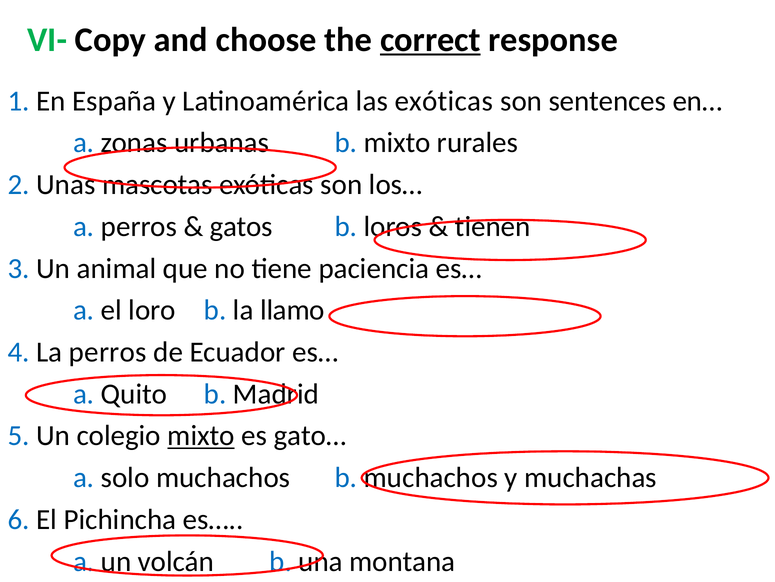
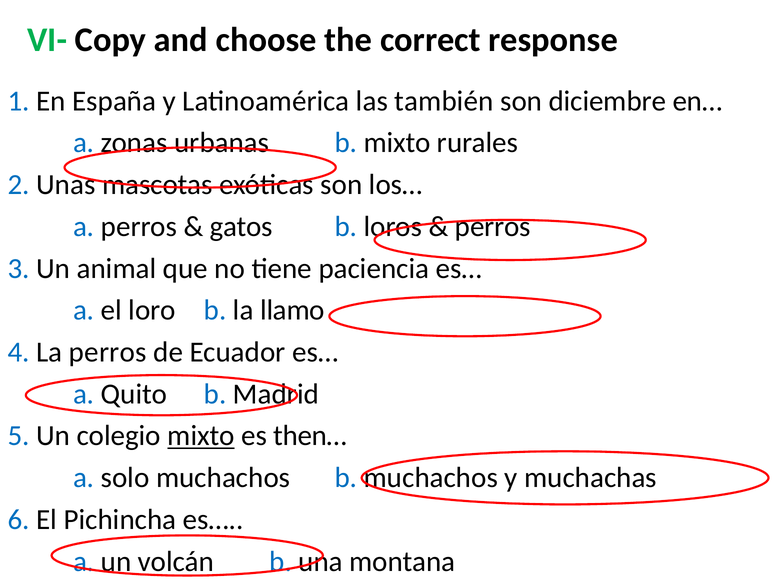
correct underline: present -> none (430, 40)
las exóticas: exóticas -> también (444, 101)
sentences: sentences -> diciembre (607, 101)
tienen: tienen -> perros (493, 226)
gato…: gato… -> then… (310, 435)
